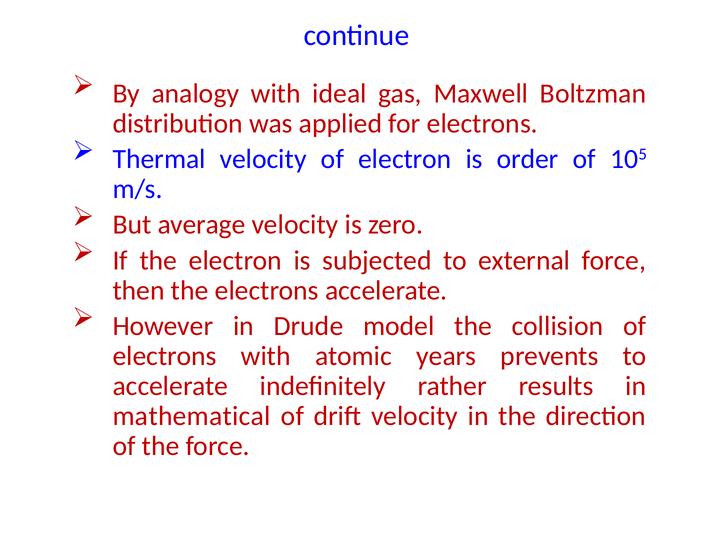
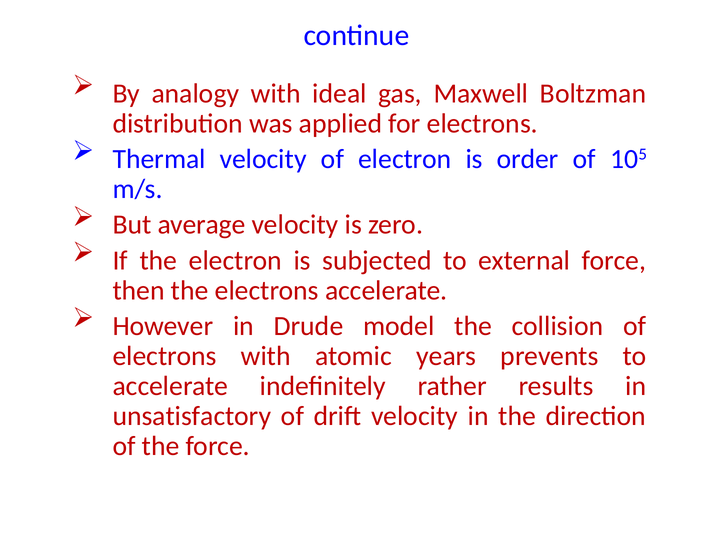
mathematical: mathematical -> unsatisfactory (192, 416)
